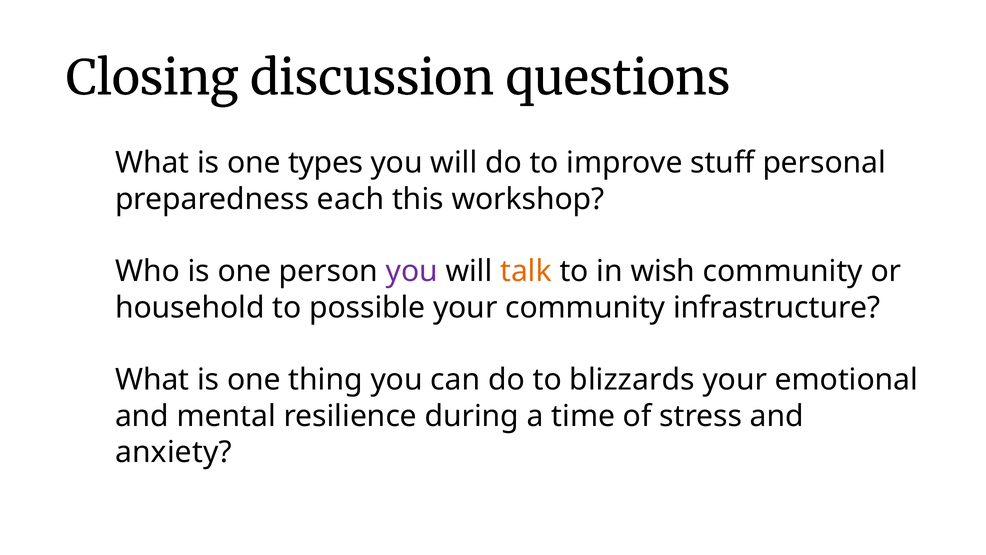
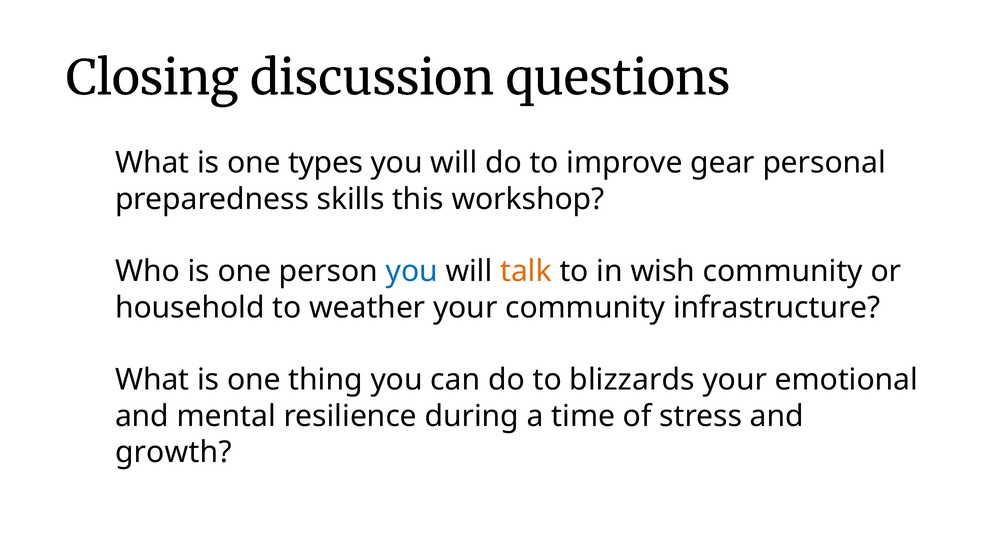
stuff: stuff -> gear (722, 163)
each: each -> skills (351, 199)
you colour: purple -> blue (412, 271)
possible: possible -> weather (367, 307)
anxiety: anxiety -> growth (173, 452)
